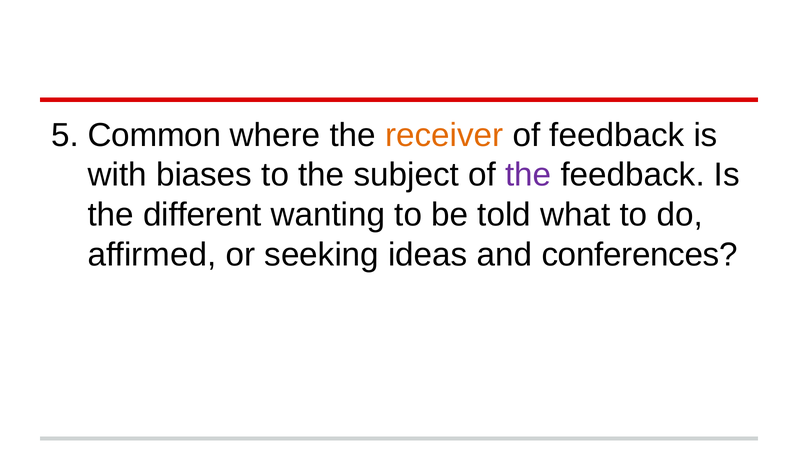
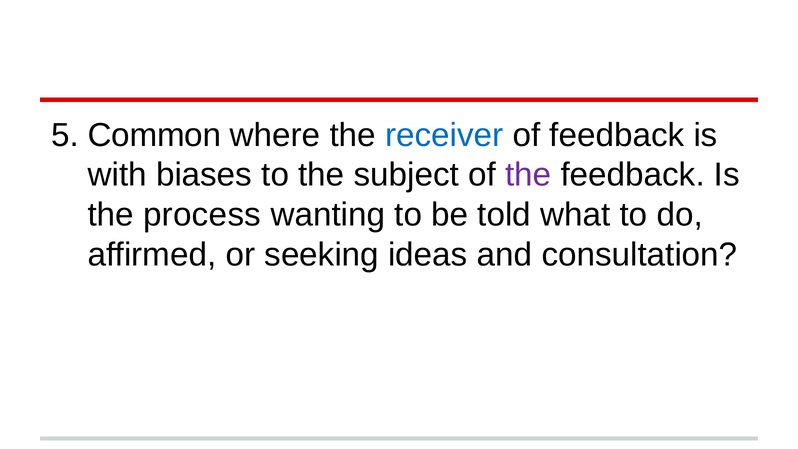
receiver colour: orange -> blue (444, 135)
different: different -> process (202, 215)
conferences: conferences -> consultation (639, 255)
